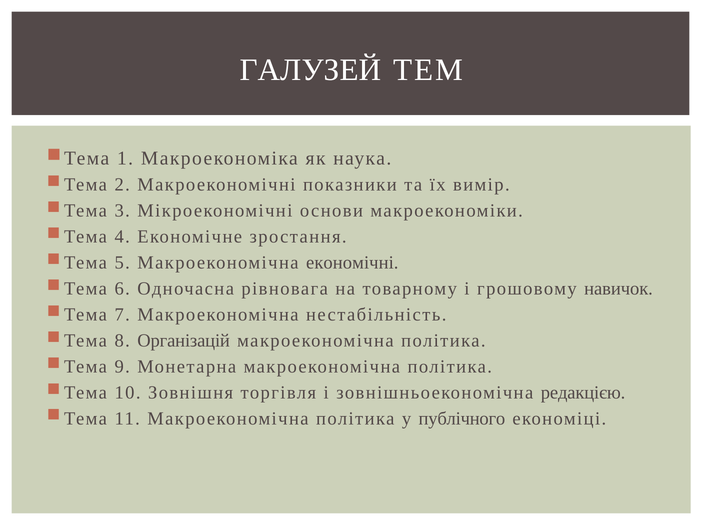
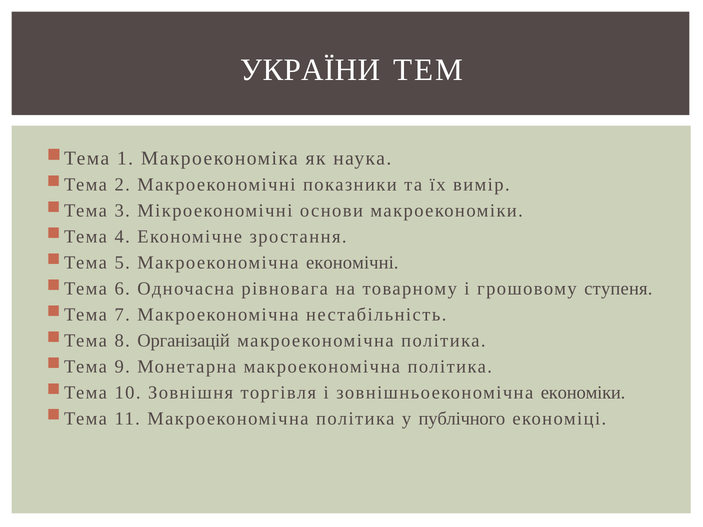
ГАЛУЗЕЙ: ГАЛУЗЕЙ -> УКРАЇНИ (310, 70)
навичок: навичок -> ступеня (618, 289)
редакцією: редакцією -> економіки (583, 393)
